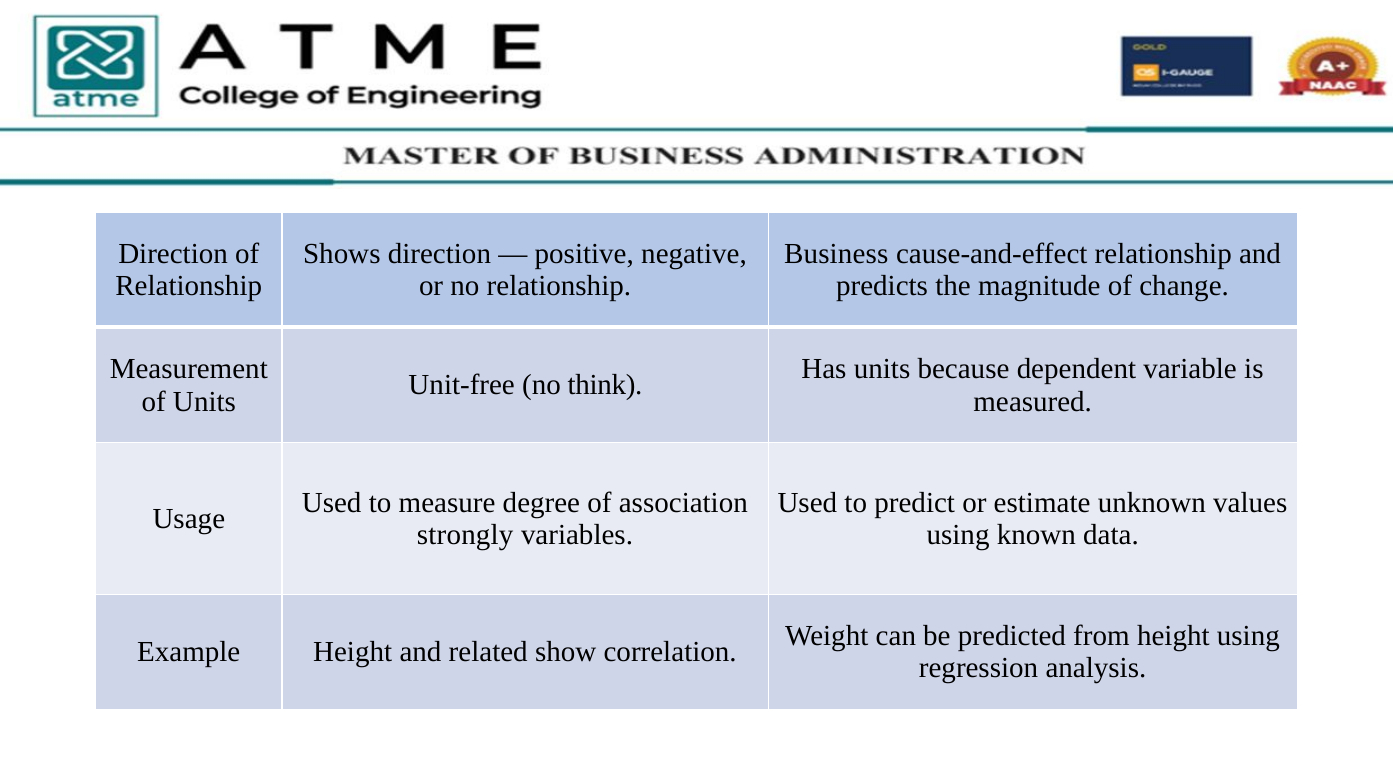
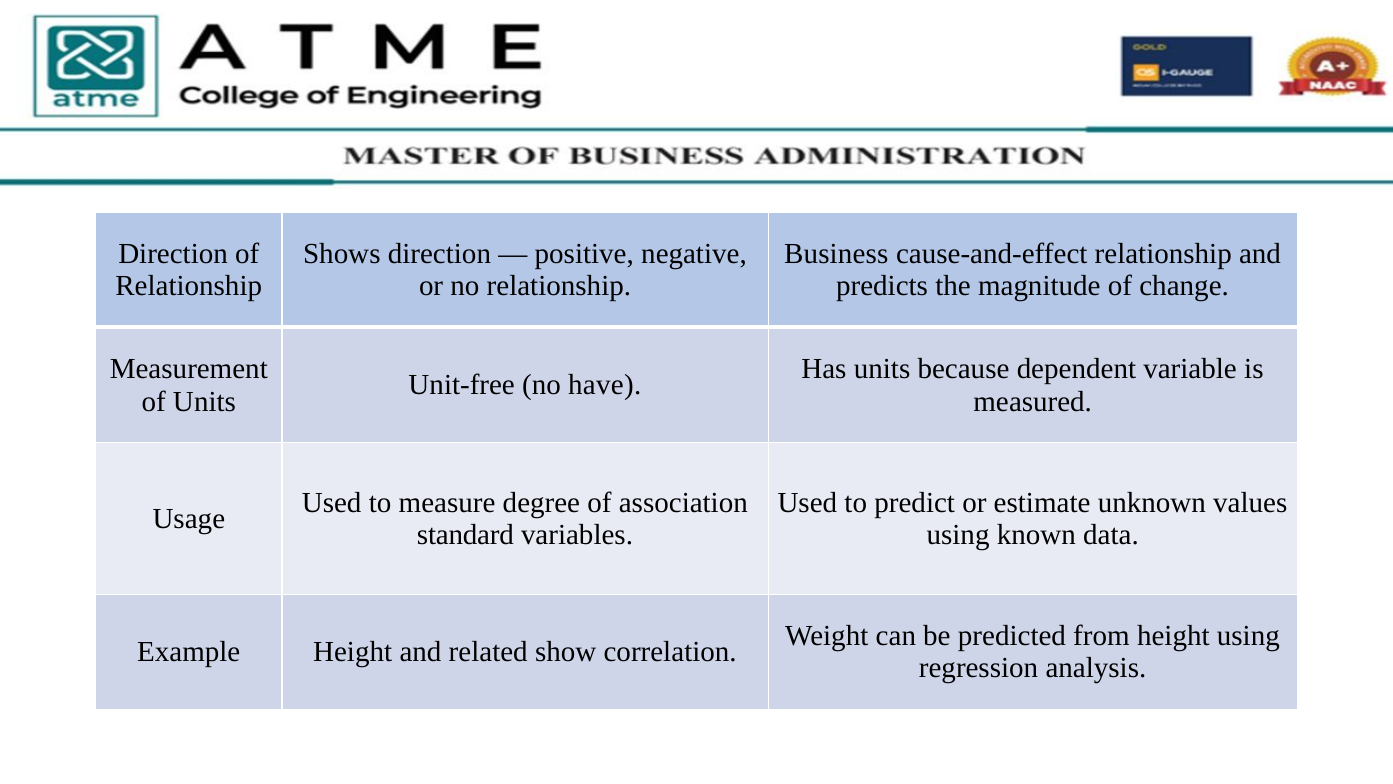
think: think -> have (605, 385)
strongly: strongly -> standard (465, 535)
